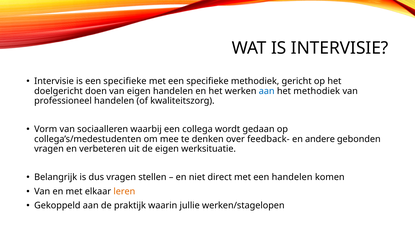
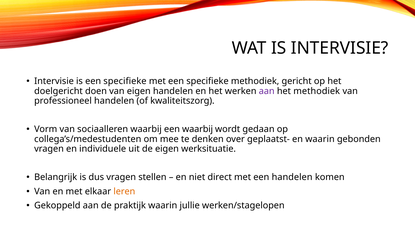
aan colour: blue -> purple (267, 91)
een collega: collega -> waarbij (198, 129)
feedback-: feedback- -> geplaatst- (268, 139)
en andere: andere -> waarin (320, 139)
verbeteren: verbeteren -> individuele (103, 149)
